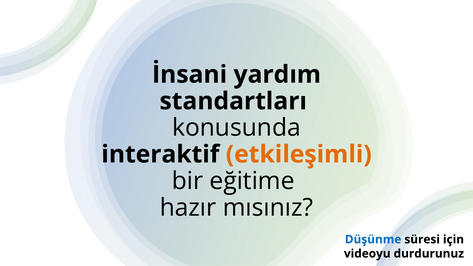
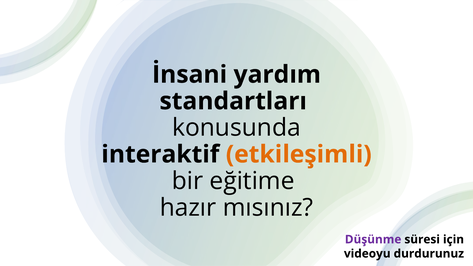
Düşünme colour: blue -> purple (373, 239)
